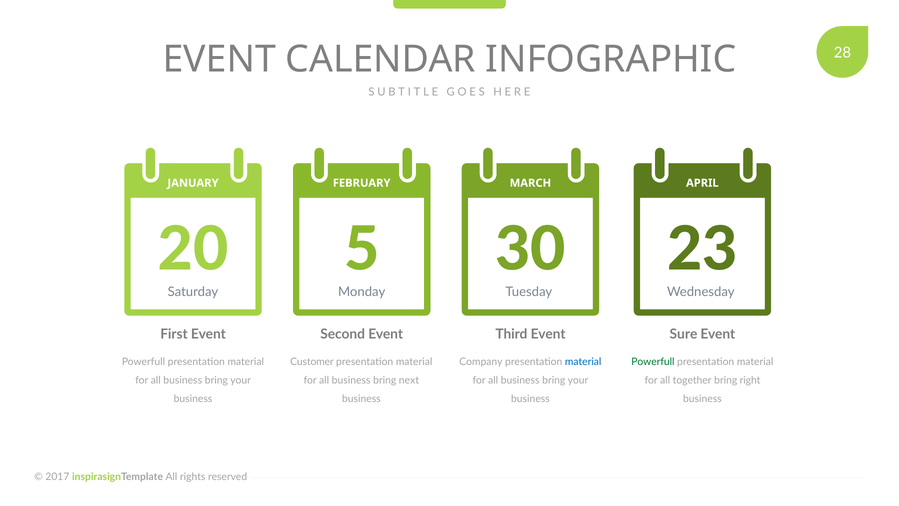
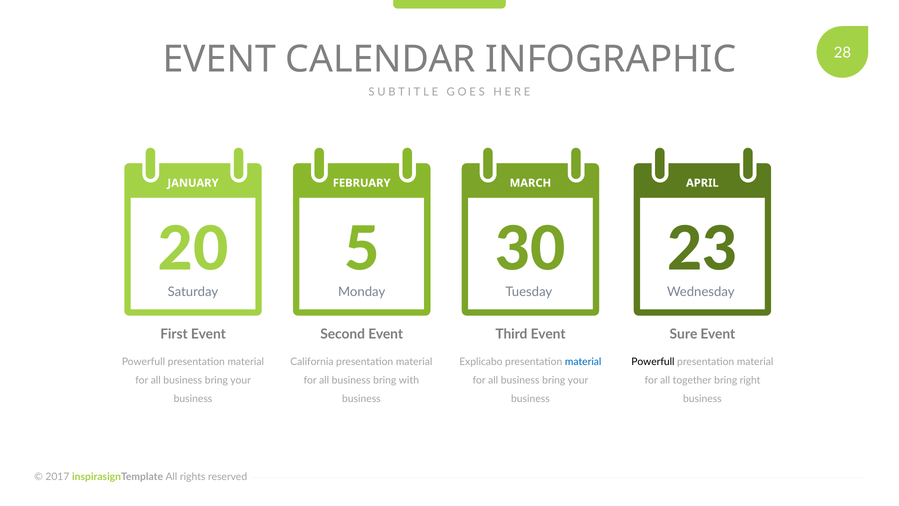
Customer: Customer -> California (312, 361)
Company: Company -> Explicabo (481, 361)
Powerfull colour: green -> black (653, 361)
next: next -> with (409, 380)
